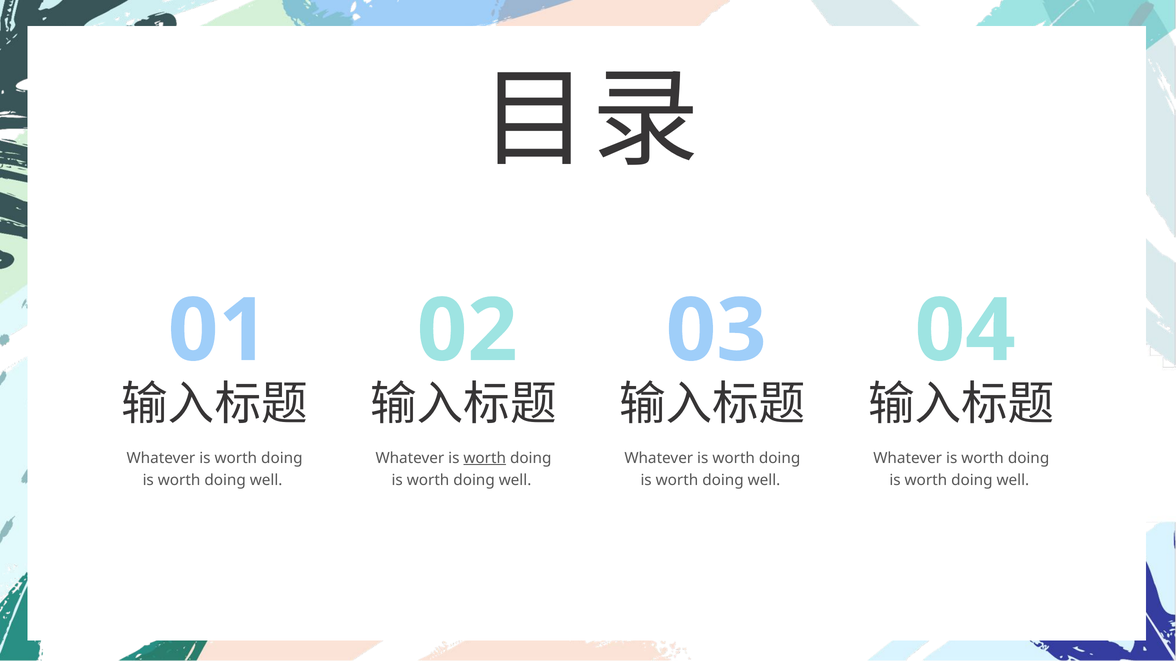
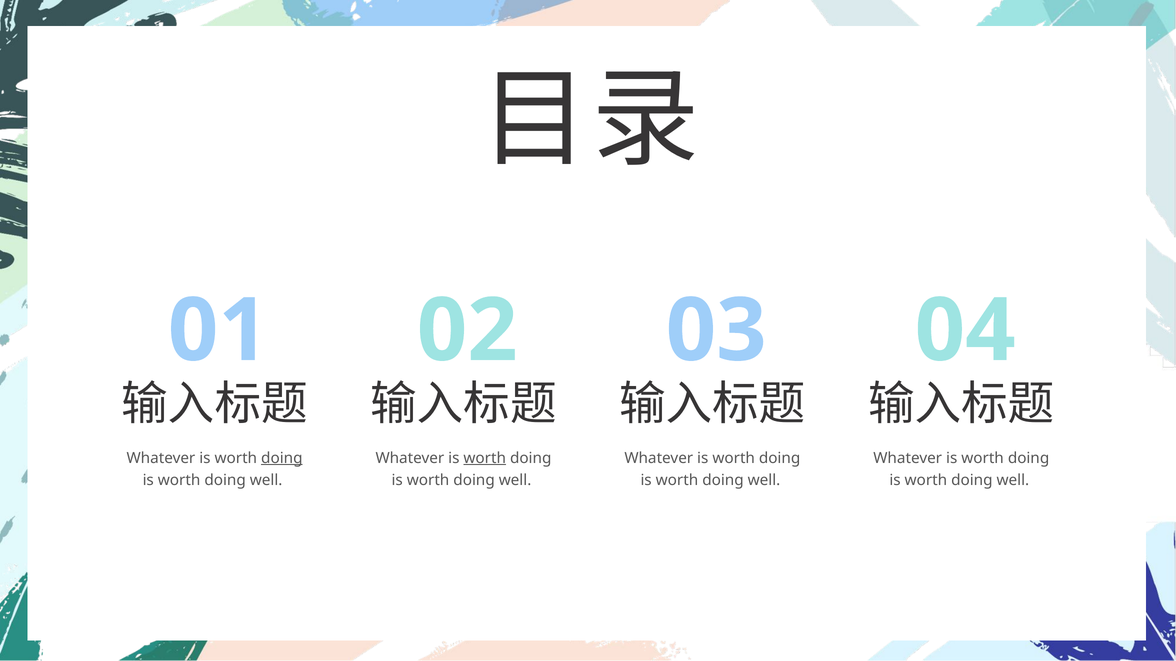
doing underline: none -> present (282, 459)
